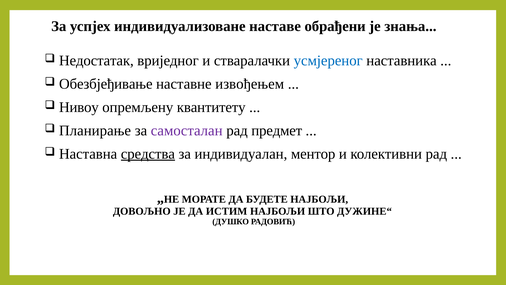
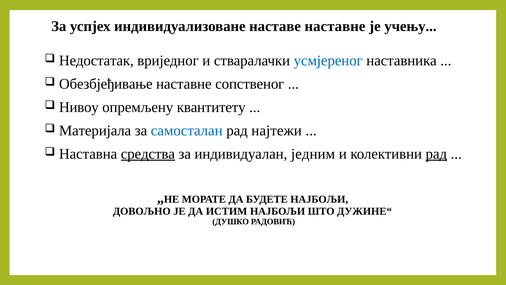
наставе обрађени: обрађени -> наставне (335, 26)
знања: знања -> учењу (410, 26)
извођењем: извођењем -> сопственог (250, 84)
Планирање: Планирање -> Материјала (95, 130)
самосталан colour: purple -> blue (187, 130)
предмет: предмет -> најтежи (277, 130)
ментор: ментор -> једним (313, 154)
рад underline: none -> present (436, 154)
